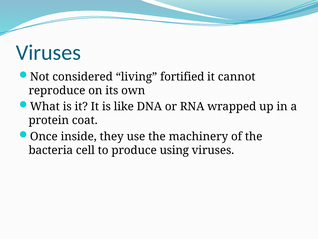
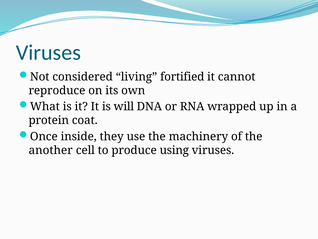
like: like -> will (124, 106)
bacteria: bacteria -> another (51, 150)
